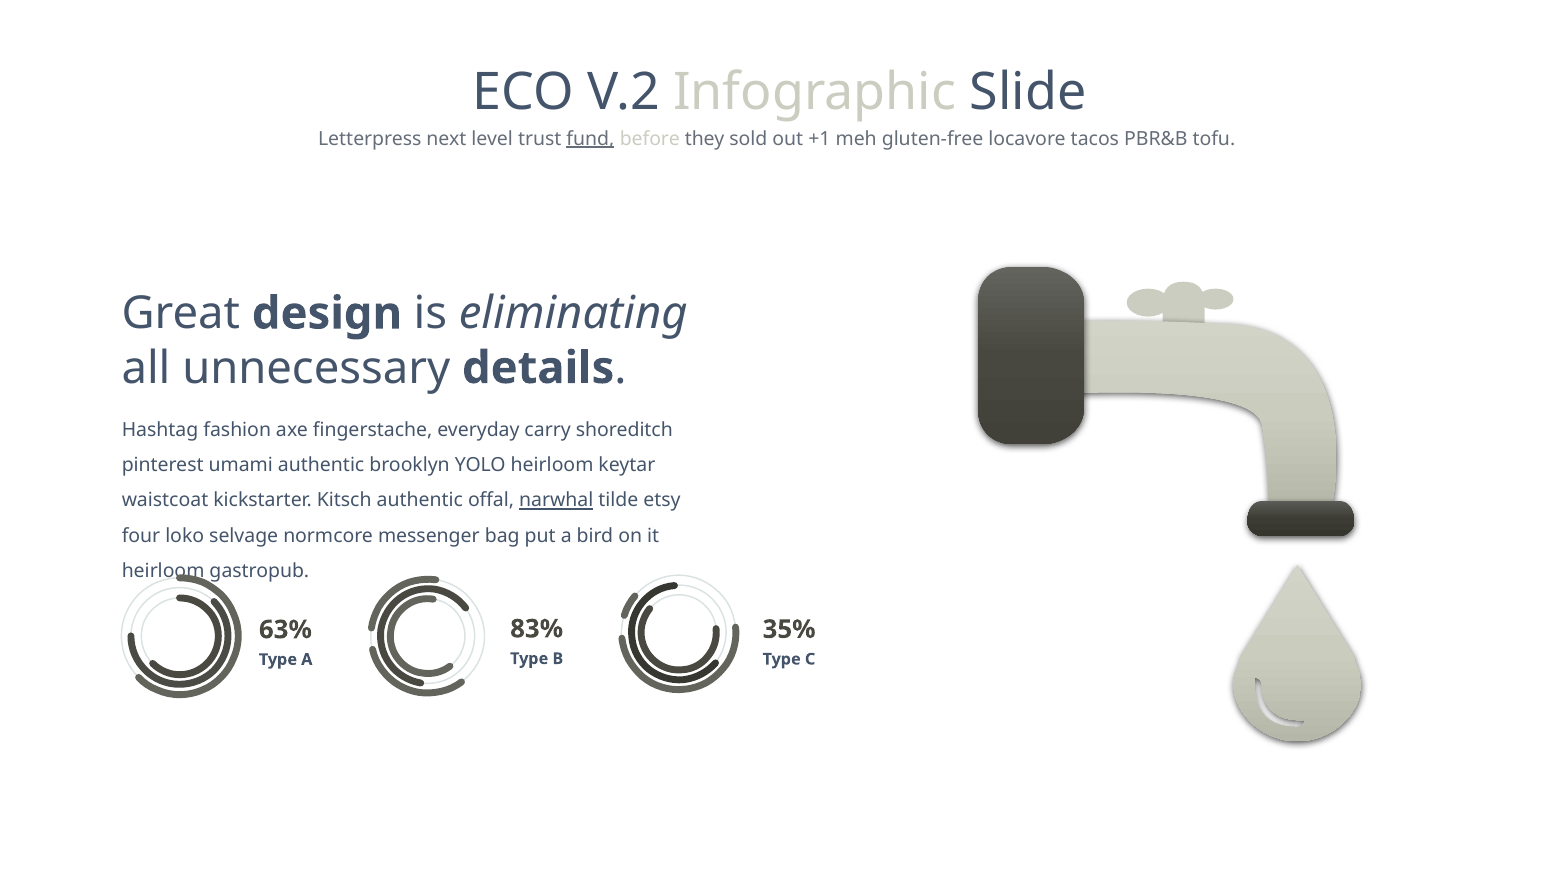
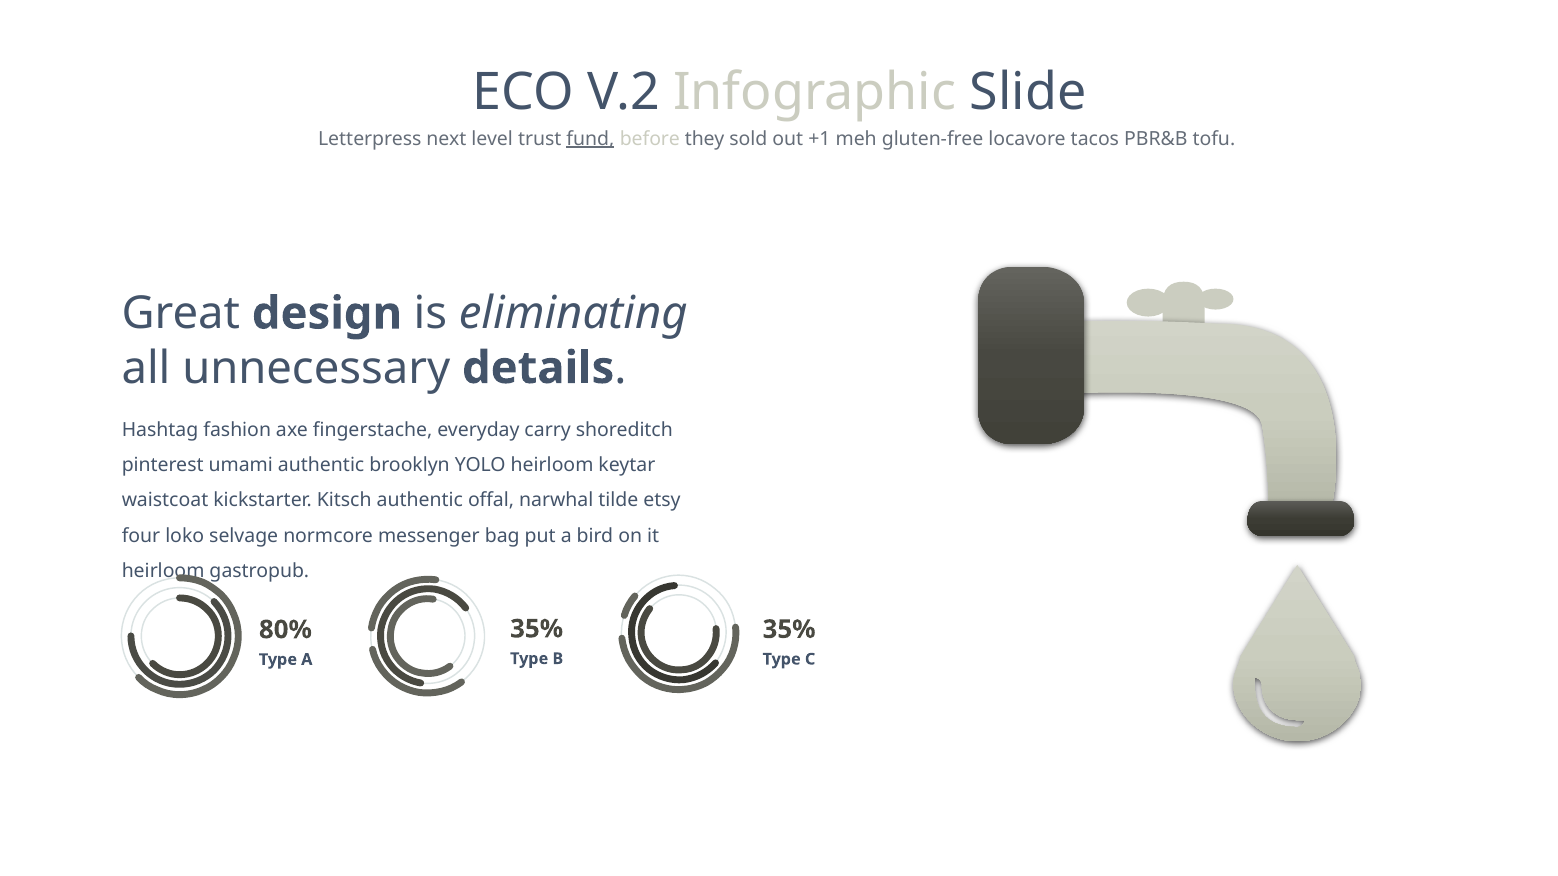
narwhal underline: present -> none (556, 501)
83%: 83% -> 35% (537, 629)
63%: 63% -> 80% (285, 630)
